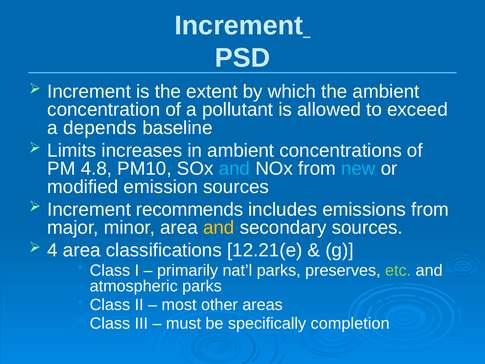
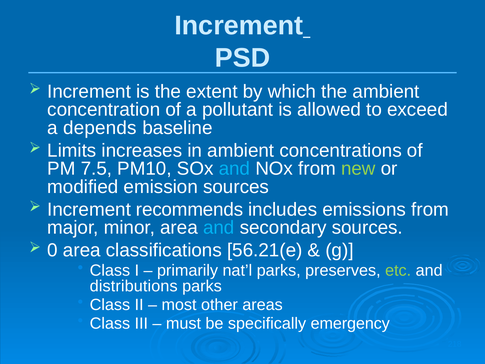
4.8: 4.8 -> 7.5 (96, 169)
new colour: light blue -> light green (358, 169)
and colour: yellow -> light blue (219, 227)
4: 4 -> 0 (53, 250)
12.21(e: 12.21(e -> 56.21(e (265, 250)
atmospheric: atmospheric -> distributions (134, 286)
completion: completion -> emergency (350, 323)
